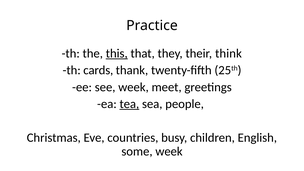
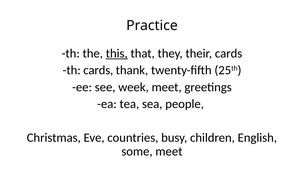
their think: think -> cards (229, 53)
tea underline: present -> none (129, 104)
some week: week -> meet (169, 151)
